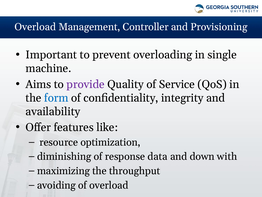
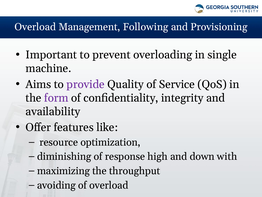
Controller: Controller -> Following (146, 27)
form colour: blue -> purple (56, 98)
data: data -> high (158, 156)
